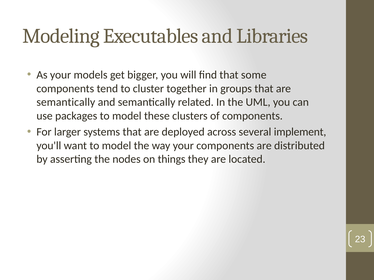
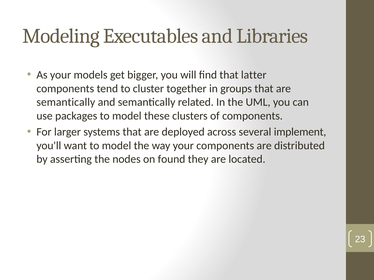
some: some -> latter (254, 75)
things: things -> found (172, 160)
